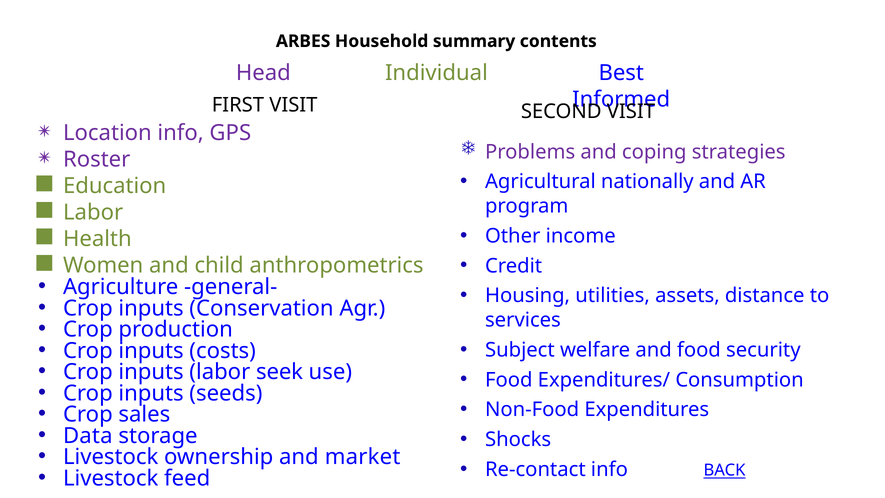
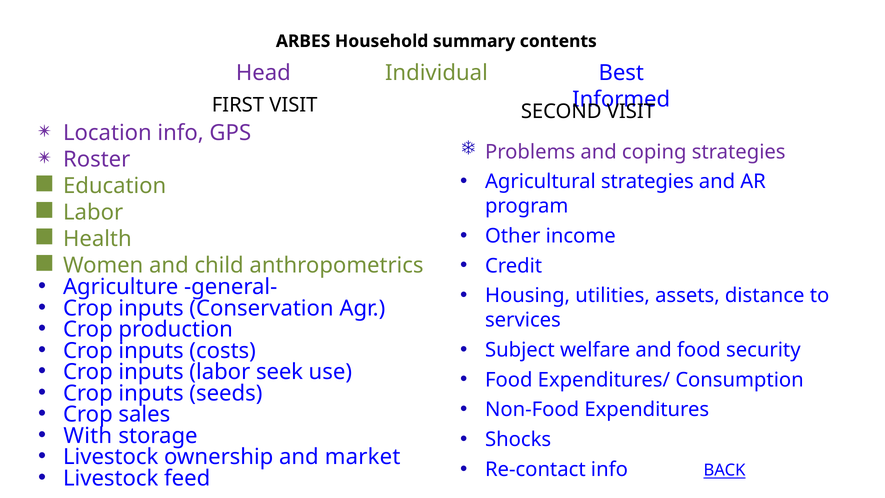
Agricultural nationally: nationally -> strategies (647, 182)
Data: Data -> With (88, 436)
